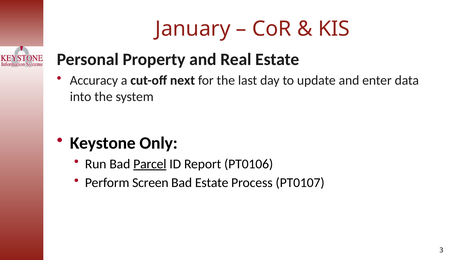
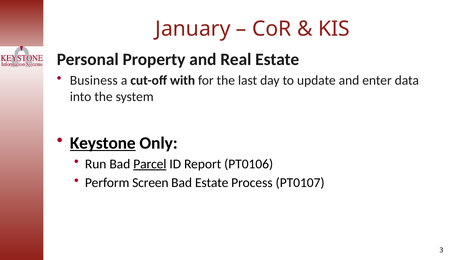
Accuracy: Accuracy -> Business (94, 80)
next: next -> with (183, 80)
Keystone underline: none -> present (103, 143)
